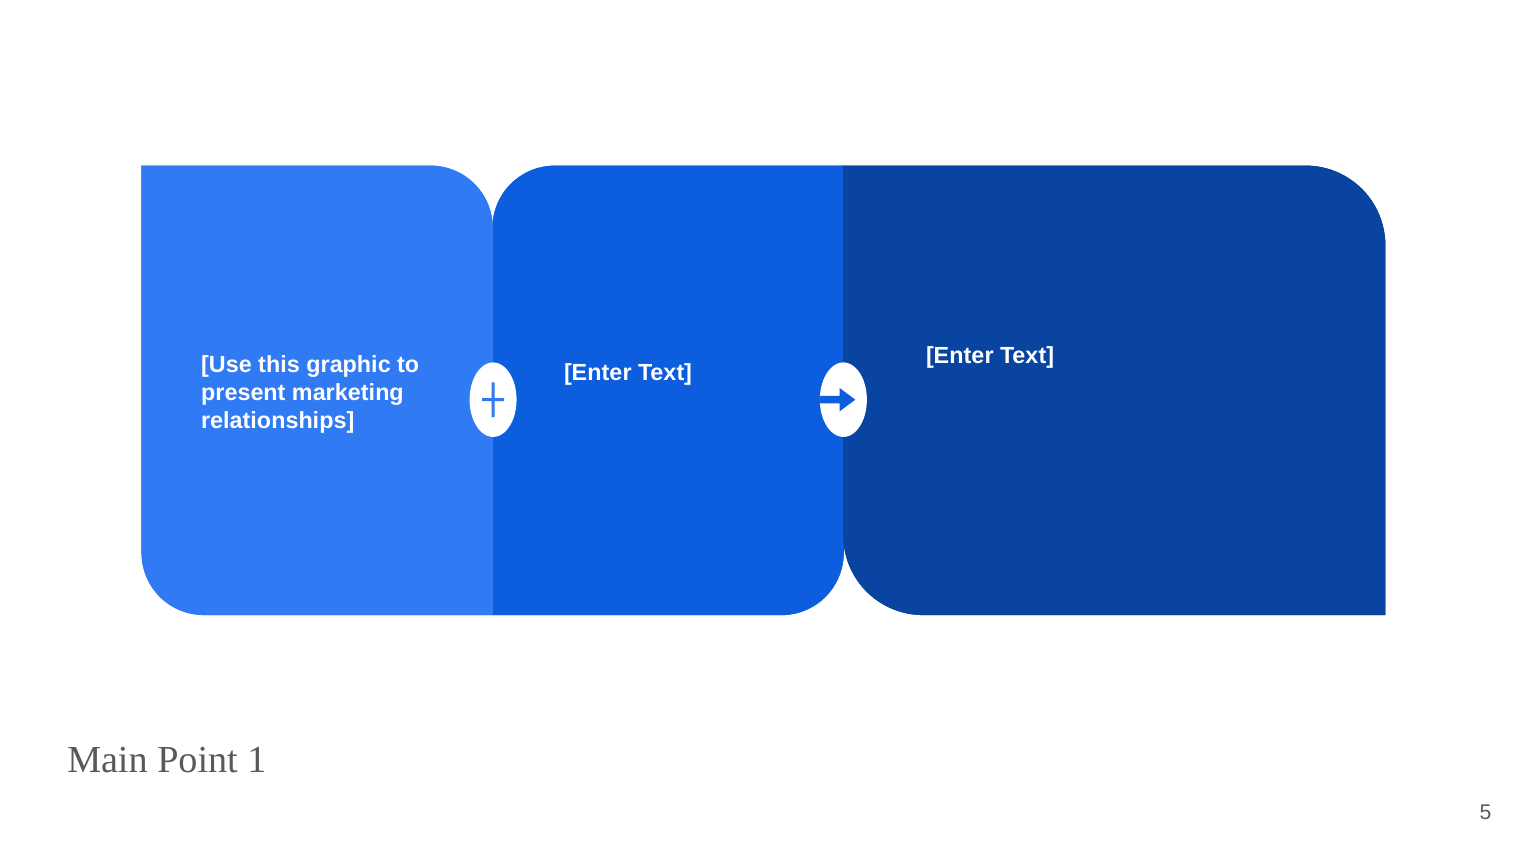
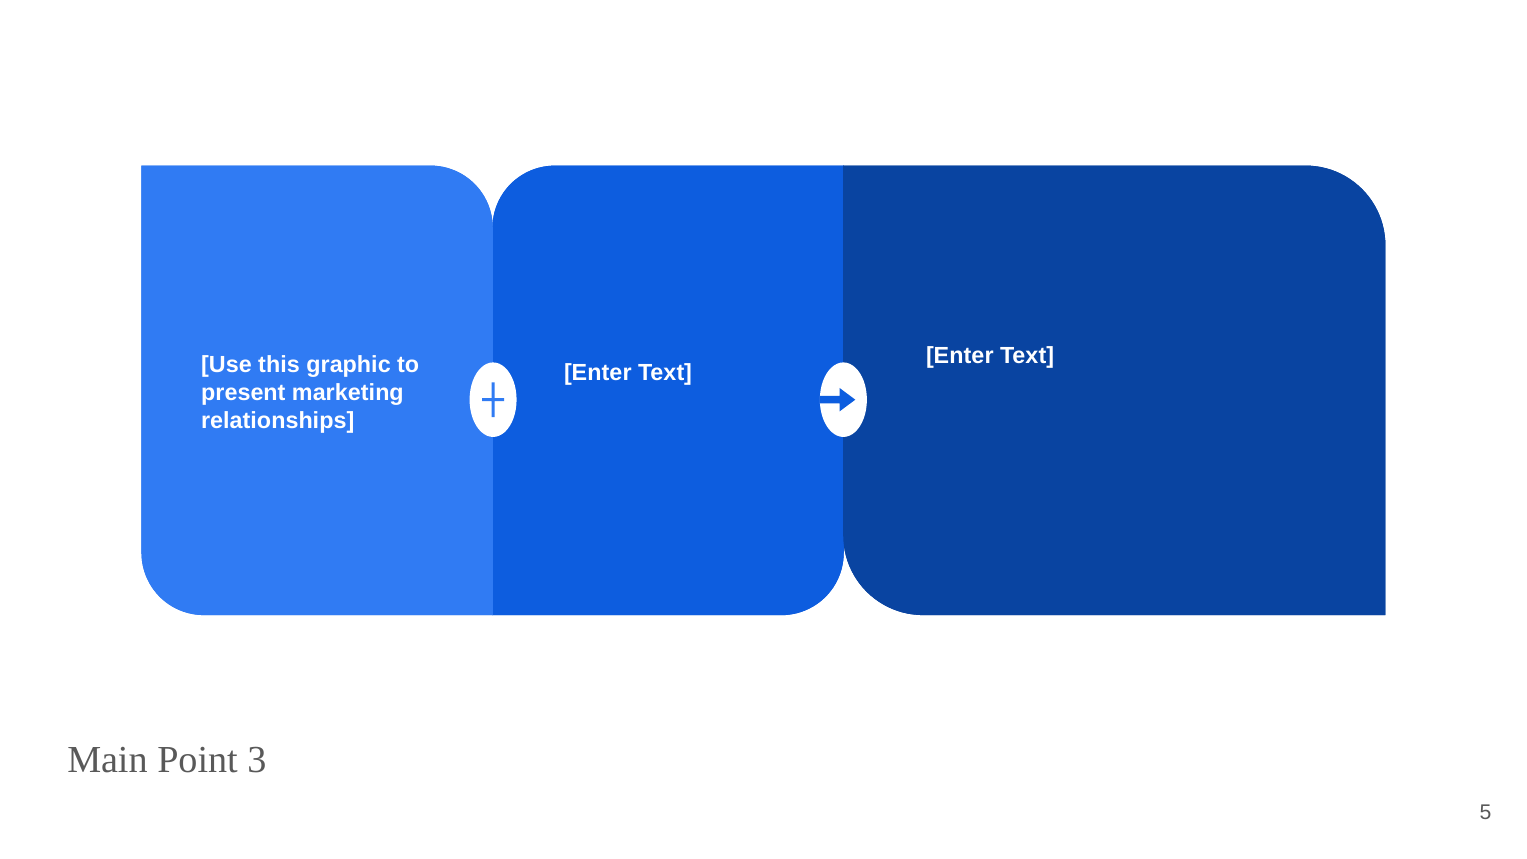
1: 1 -> 3 (257, 760)
